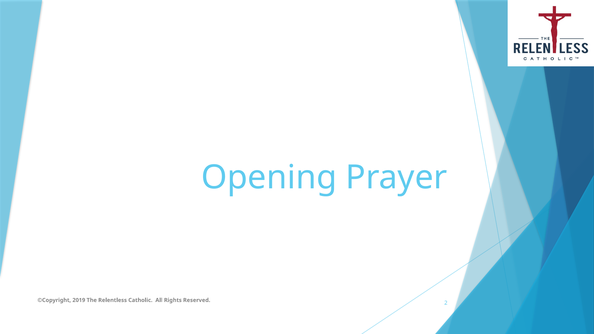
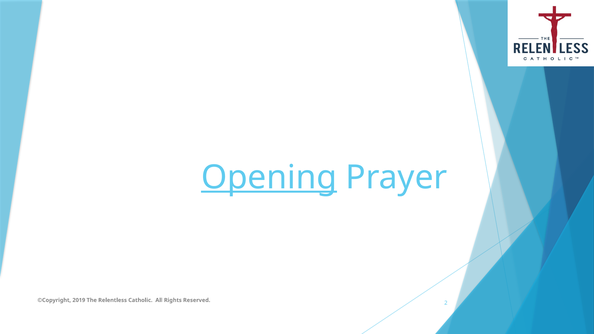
Opening underline: none -> present (269, 177)
